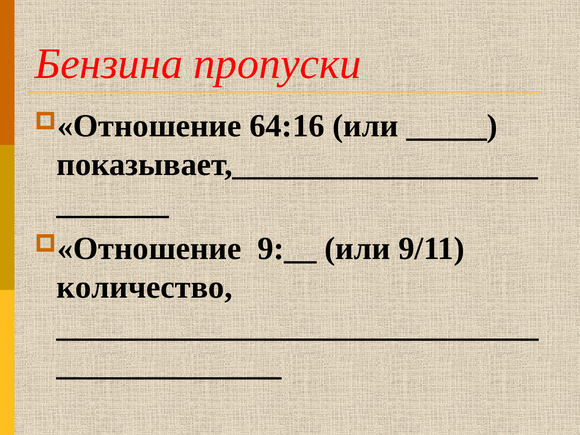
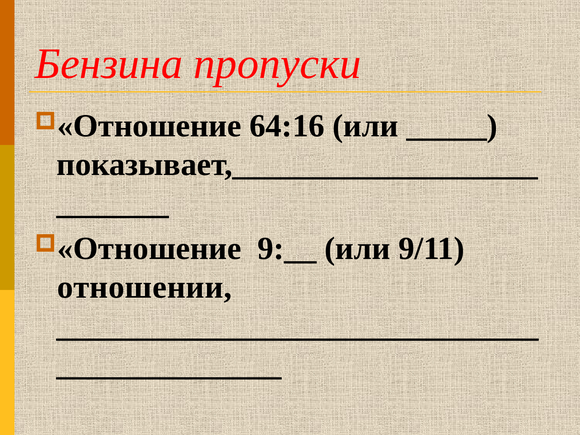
количество: количество -> отношении (144, 287)
